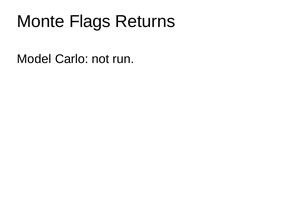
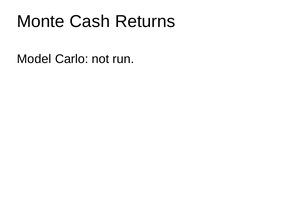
Flags: Flags -> Cash (90, 21)
